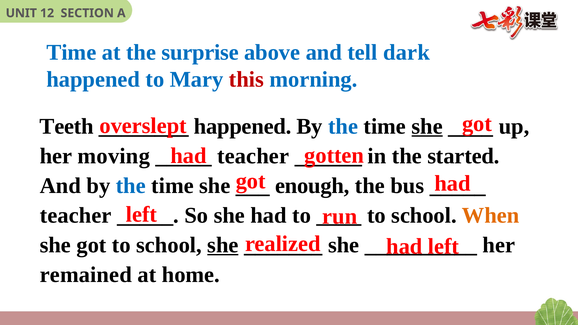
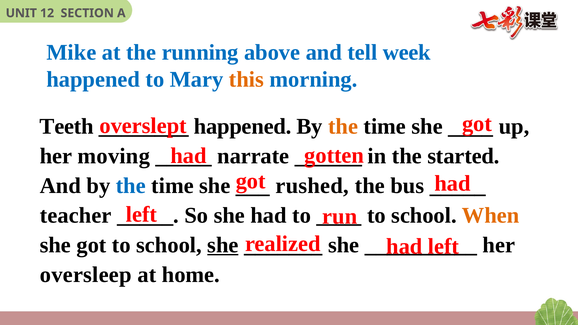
Time: Time -> Mike (71, 52)
surprise: surprise -> running (200, 52)
dark: dark -> week (407, 52)
this colour: red -> orange (246, 79)
the colour: blue -> orange (343, 126)
she underline: present -> none (427, 126)
teacher: teacher -> narrate (253, 156)
enough: enough -> rushed (312, 186)
remained: remained -> oversleep (86, 275)
